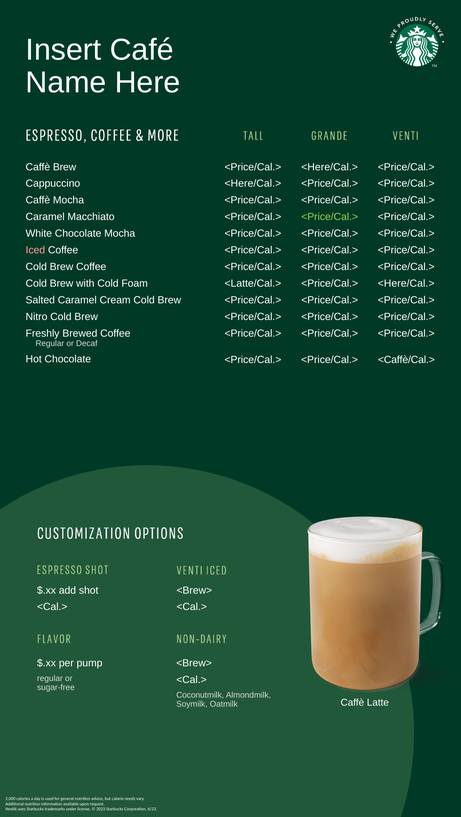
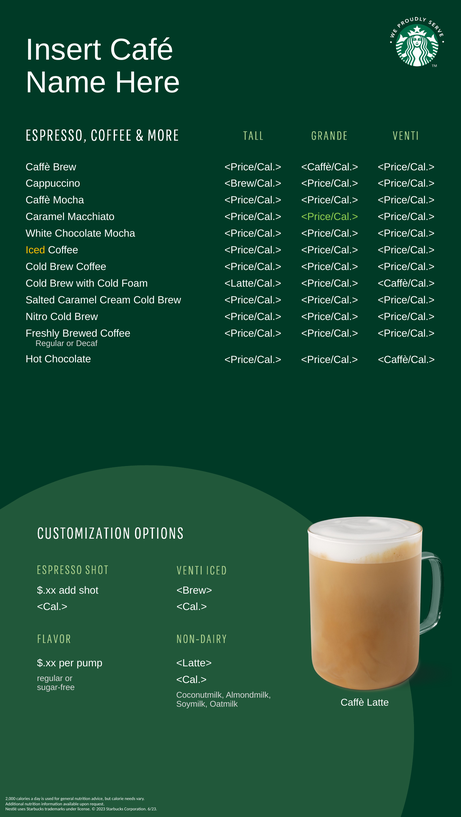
<Here/Cal.>: <Here/Cal.> -> <Caffè/Cal.> (330, 167)
<Here/Cal.>: <Here/Cal.> -> <Brew/Cal.> (253, 184)
Iced colour: pink -> yellow (35, 250)
<Here/Cal.>: <Here/Cal.> -> <Caffè/Cal.> (406, 284)
<Brew>: <Brew> -> <Latte> (194, 663)
